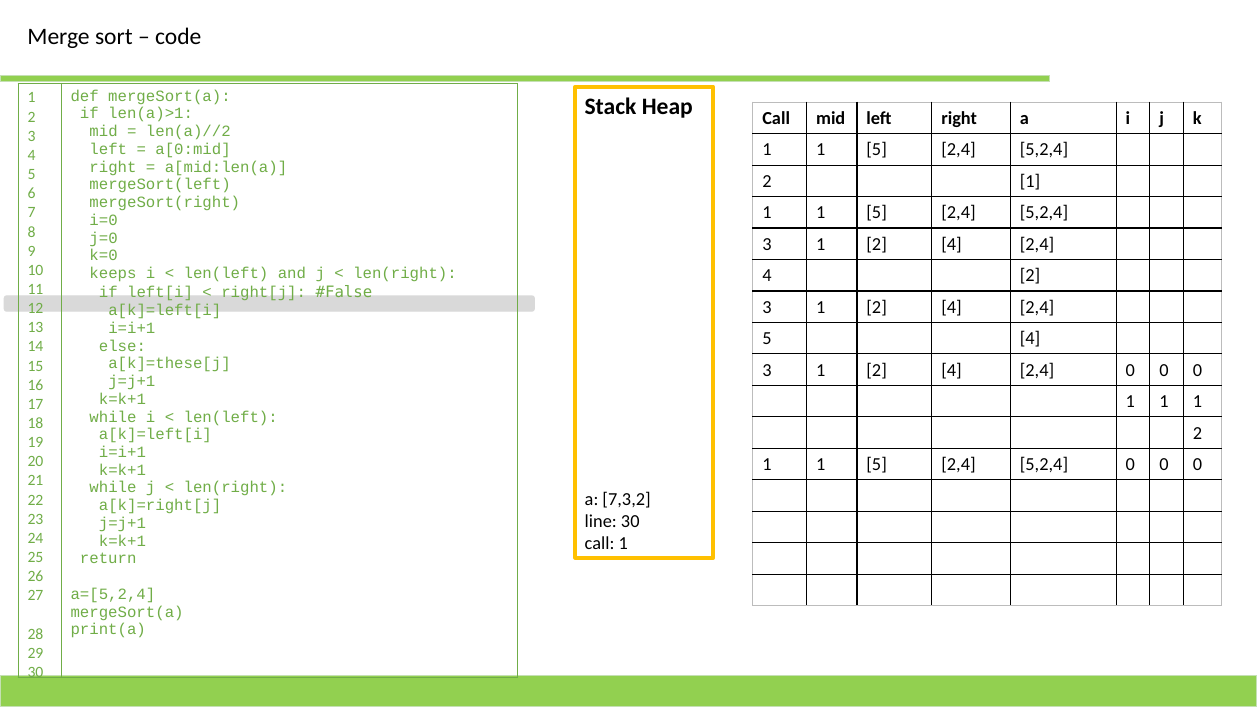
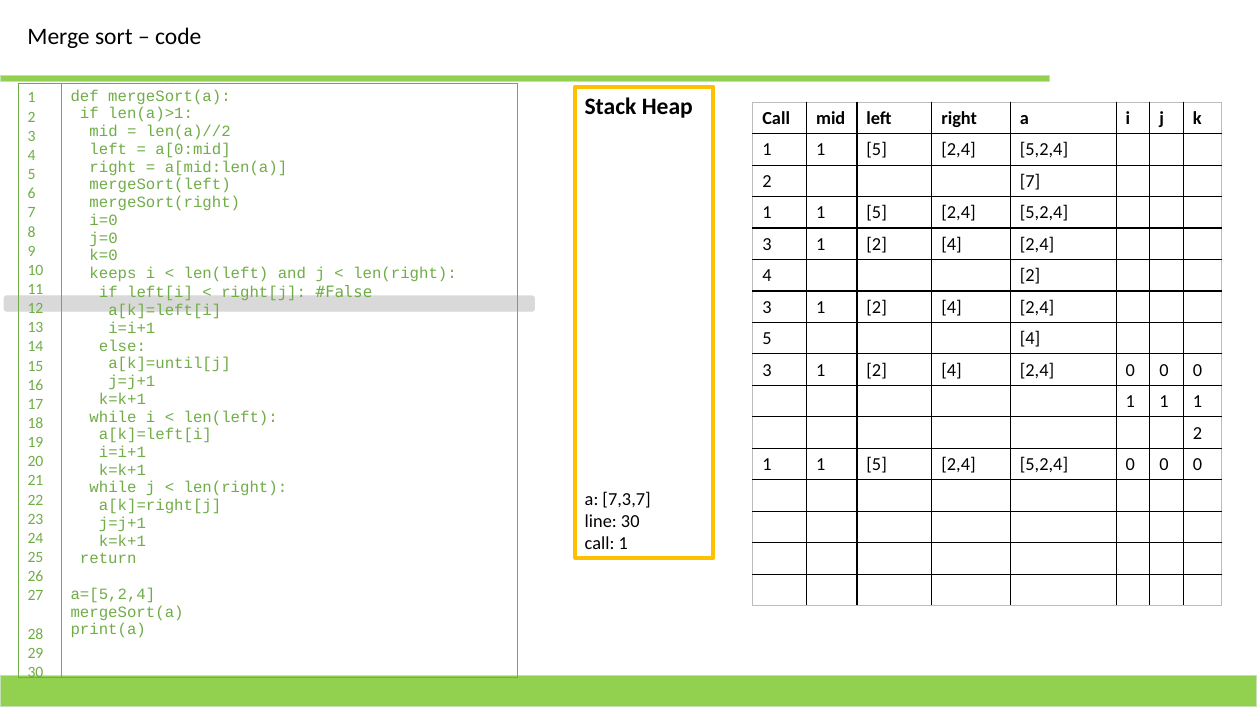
1: 1 -> 7 (1030, 181)
a[k]=these[j: a[k]=these[j -> a[k]=until[j (169, 364)
7,3,2: 7,3,2 -> 7,3,7 (627, 500)
